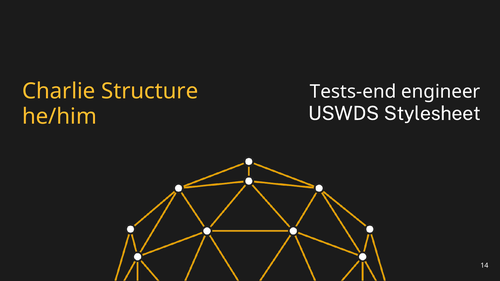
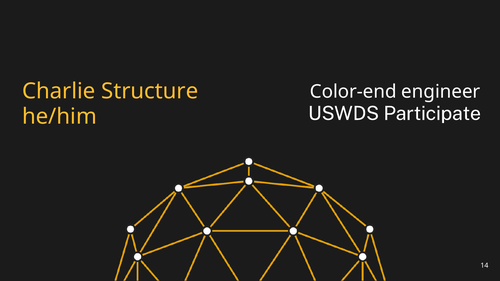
Tests-end: Tests-end -> Color-end (353, 92)
Stylesheet: Stylesheet -> Participate (432, 114)
